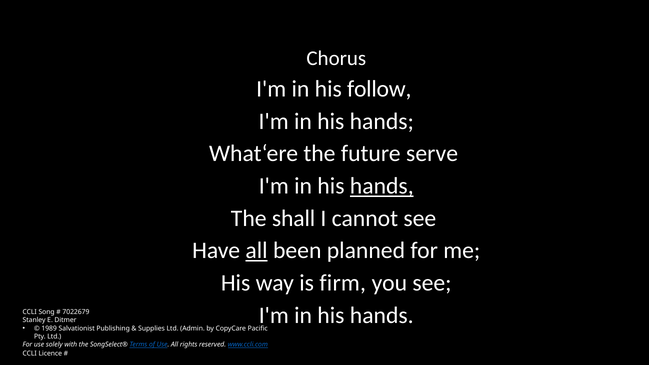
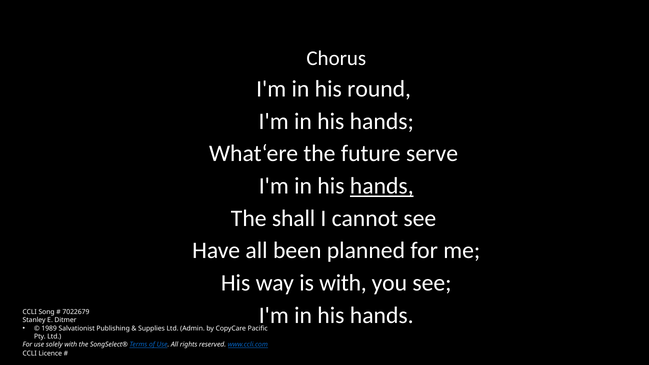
follow: follow -> round (379, 89)
all underline: present -> none (257, 251)
is firm: firm -> with (343, 283)
